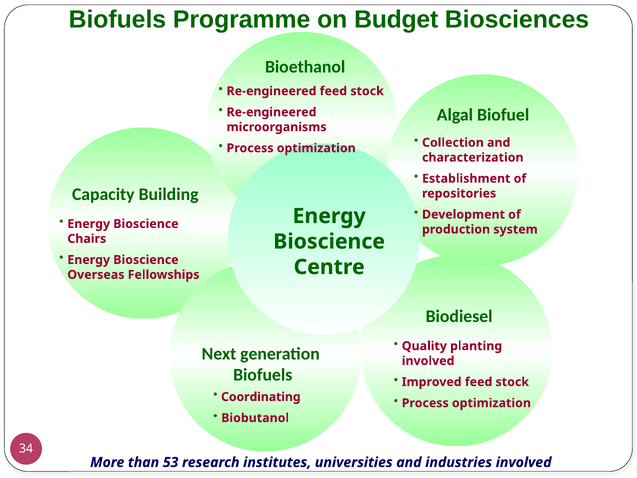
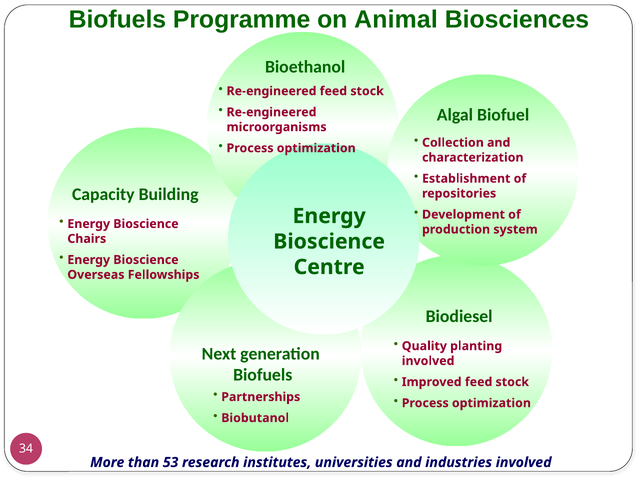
Budget: Budget -> Animal (396, 20)
Coordinating: Coordinating -> Partnerships (261, 397)
